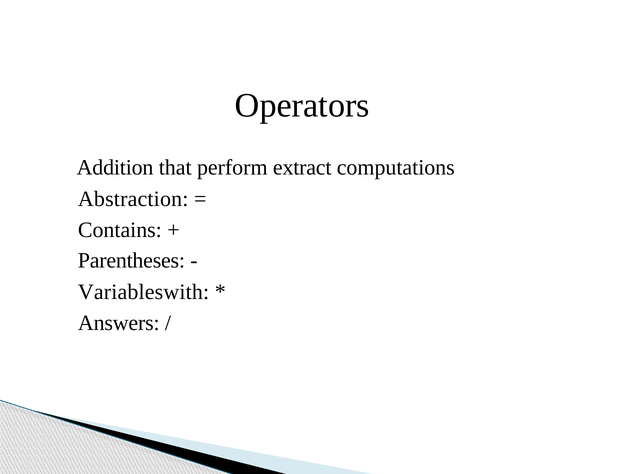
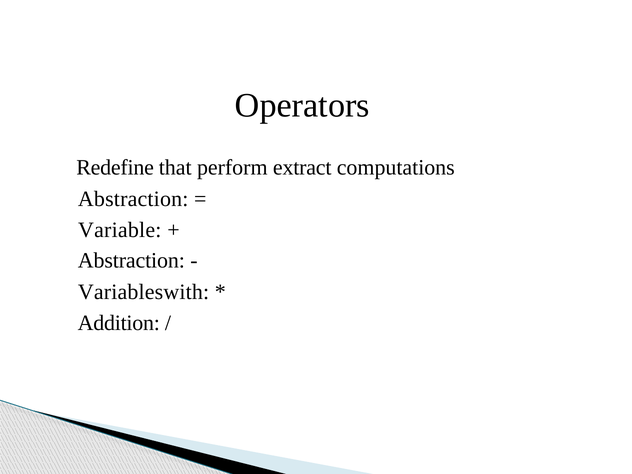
Addition: Addition -> Redefine (115, 168)
Contains: Contains -> Variable (120, 230)
Parentheses: Parentheses -> Abstraction (131, 260)
Answers: Answers -> Addition (119, 323)
